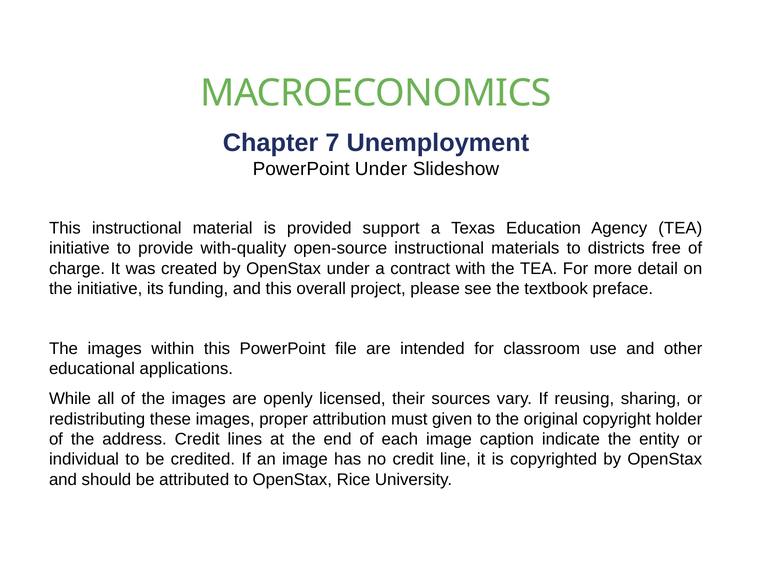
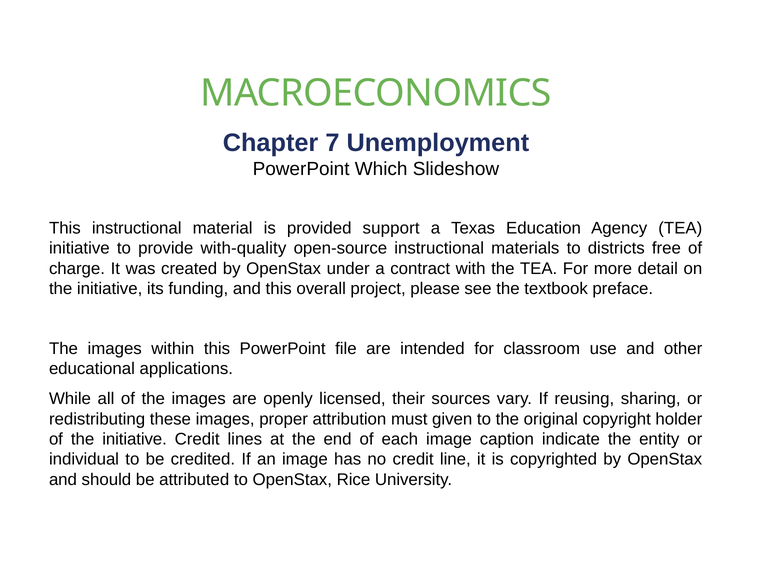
PowerPoint Under: Under -> Which (381, 169)
of the address: address -> initiative (135, 439)
